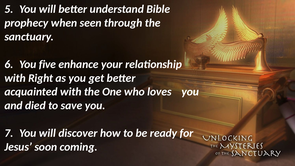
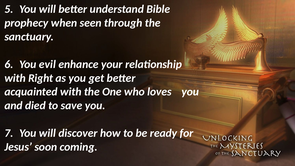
five: five -> evil (47, 64)
